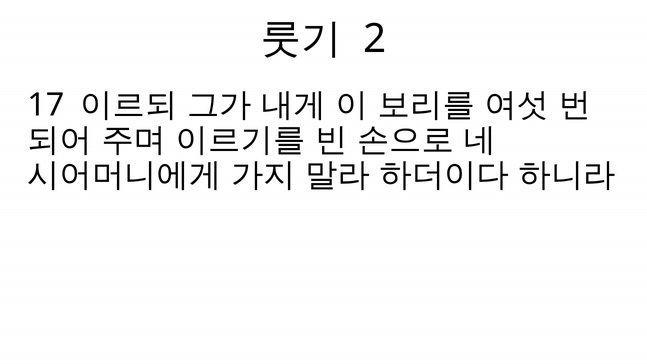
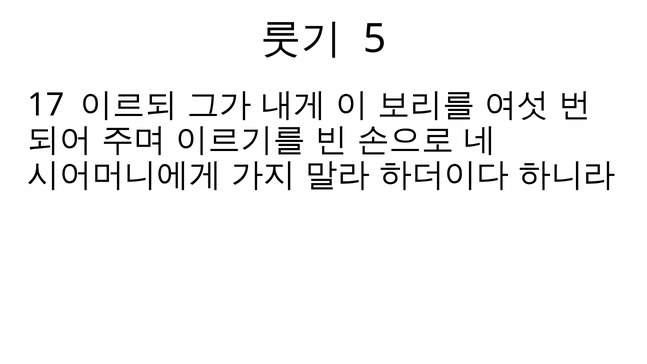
2: 2 -> 5 (375, 39)
